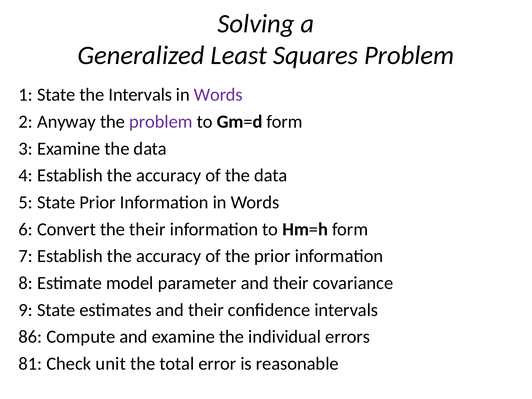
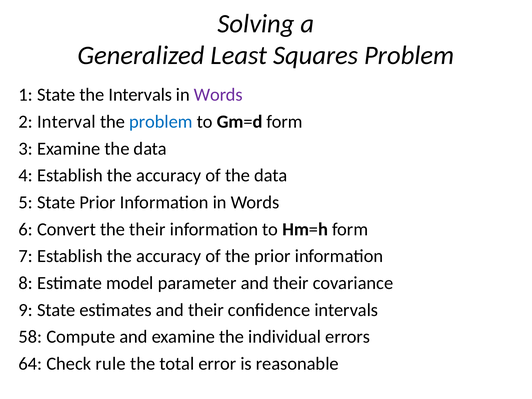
Anyway: Anyway -> Interval (66, 122)
problem colour: purple -> blue (161, 122)
86: 86 -> 58 (30, 337)
81: 81 -> 64 (30, 364)
unit: unit -> rule (111, 364)
